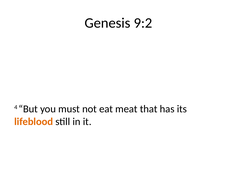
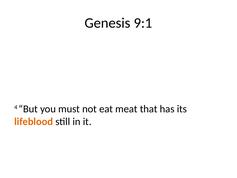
9:2: 9:2 -> 9:1 (143, 23)
